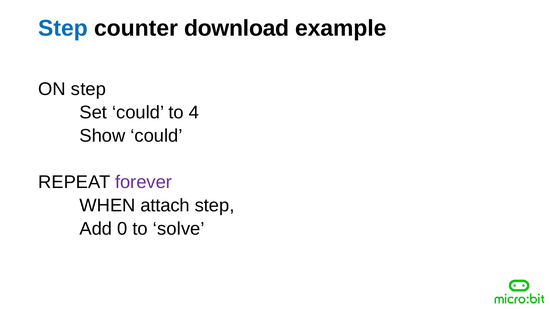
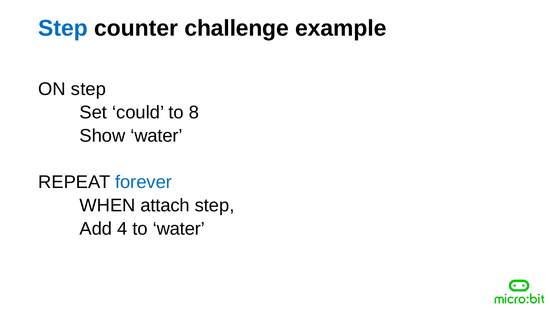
download: download -> challenge (237, 28)
4: 4 -> 8 (194, 112)
Show could: could -> water (157, 136)
forever colour: purple -> blue (144, 182)
0: 0 -> 4 (122, 229)
to solve: solve -> water (179, 229)
